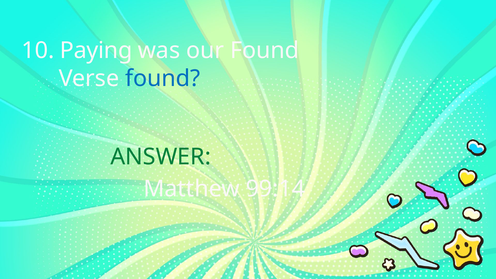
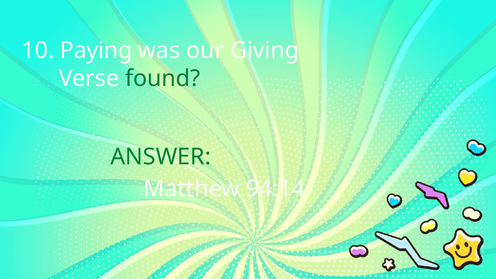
our Found: Found -> Giving (265, 51)
found colour: blue -> green (163, 79)
99:14: 99:14 -> 94:14 (275, 189)
